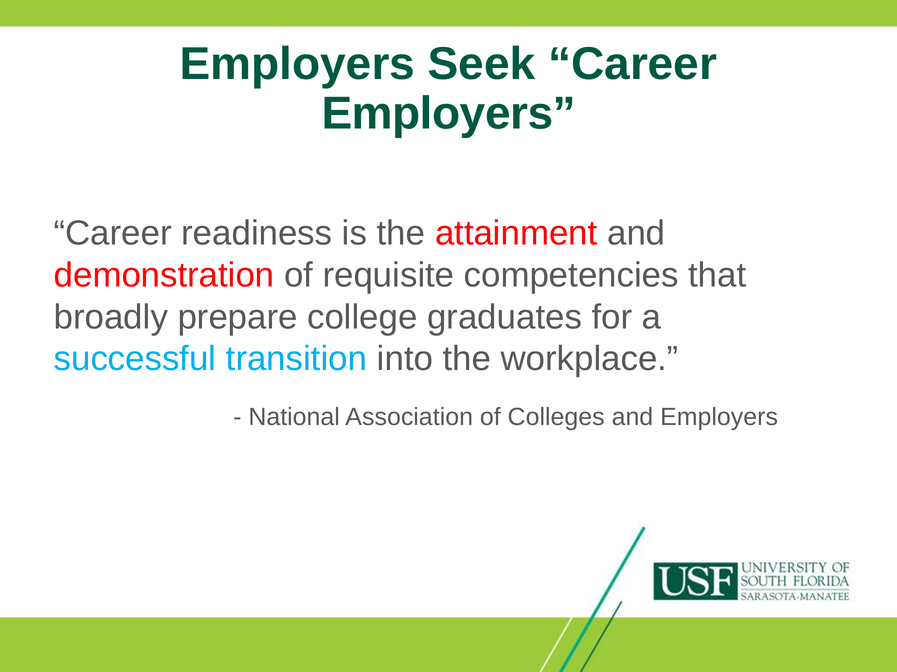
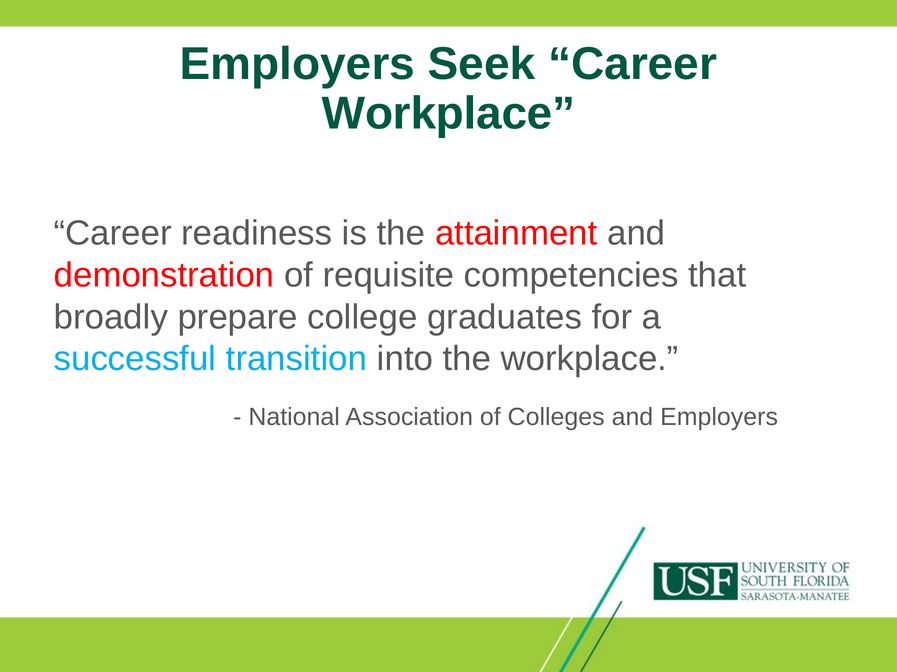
Employers: Employers -> Workplace (449, 114)
